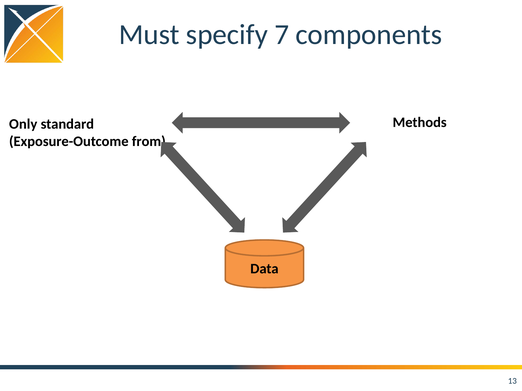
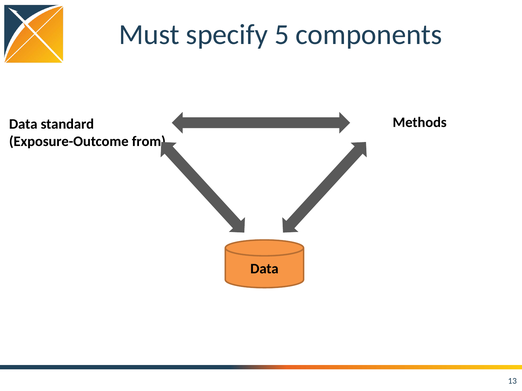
7: 7 -> 5 (282, 35)
Only: Only -> Data (23, 124)
